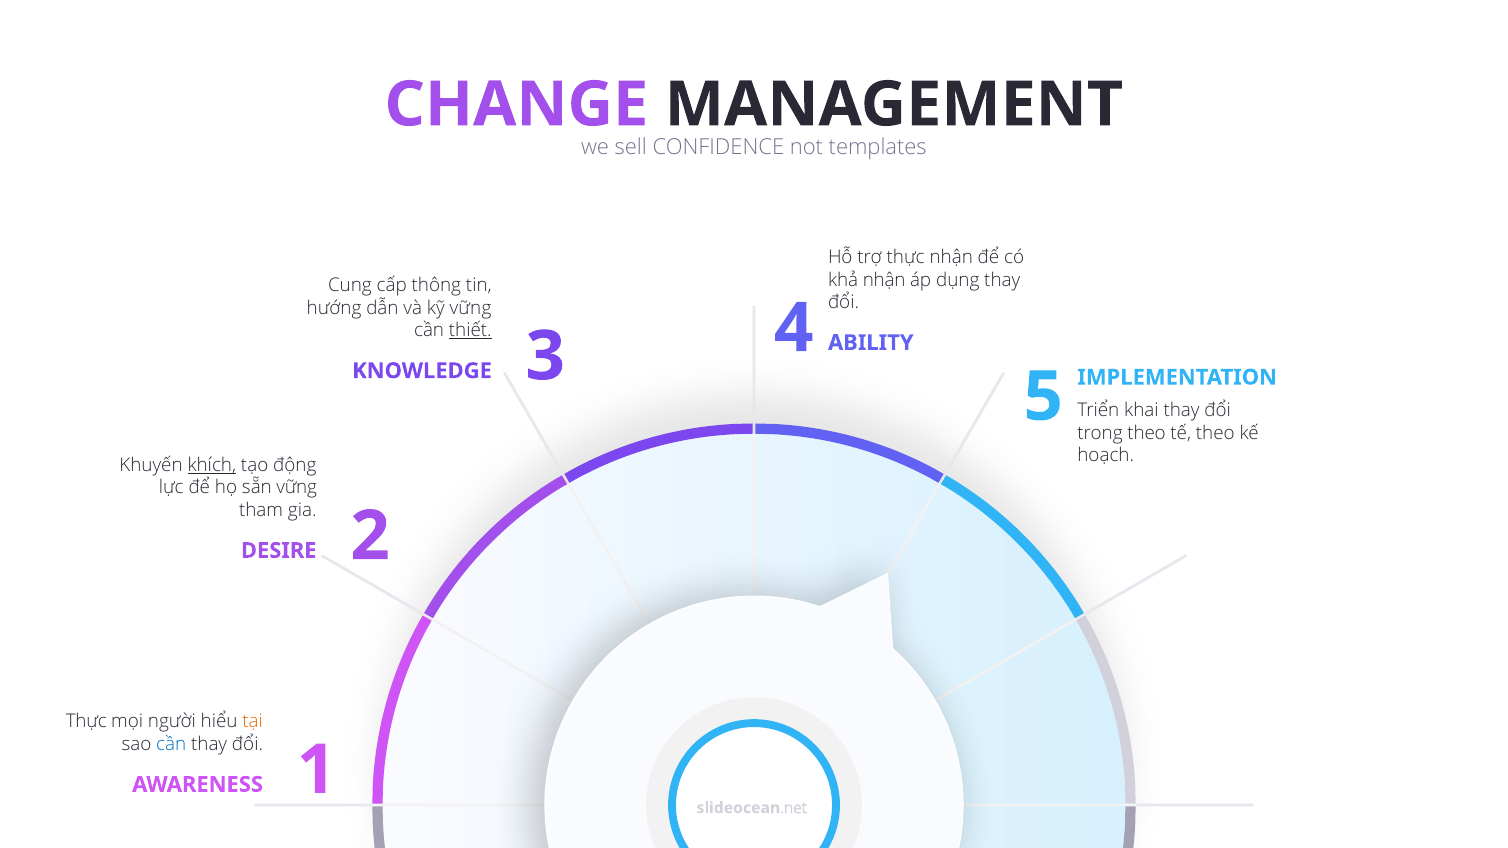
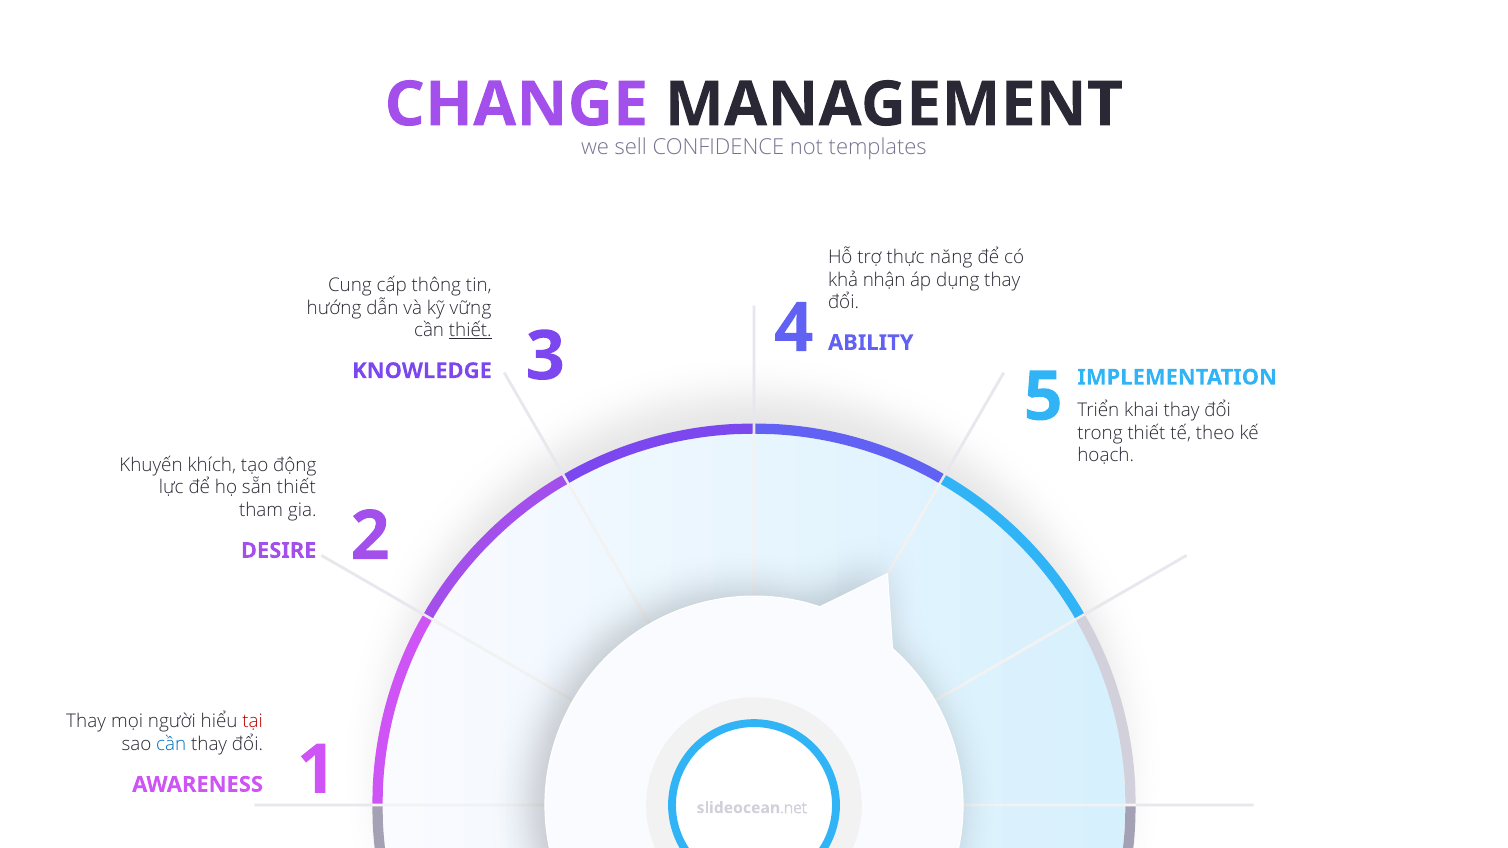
thực nhận: nhận -> năng (951, 257)
trong theo: theo -> thiết (1147, 433)
khích underline: present -> none (212, 465)
sẵn vững: vững -> thiết (296, 488)
Thực: Thực -> Thay (86, 722)
tại colour: orange -> red (253, 722)
